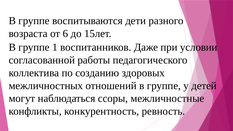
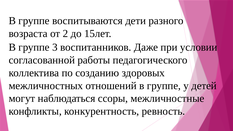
6: 6 -> 2 (65, 33)
1: 1 -> 3 (55, 47)
